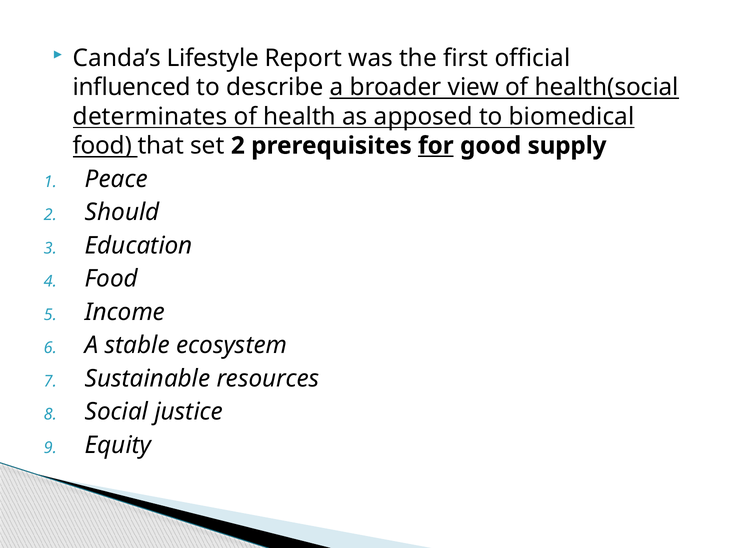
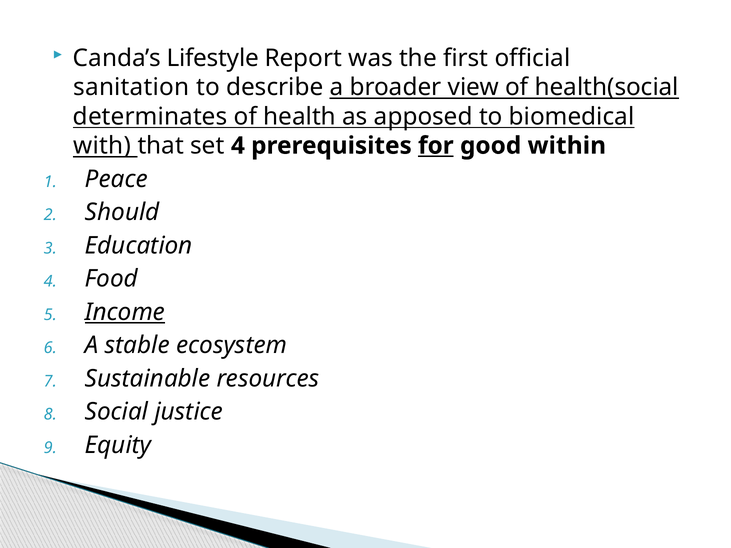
influenced: influenced -> sanitation (131, 87)
food: food -> with (102, 146)
set 2: 2 -> 4 (238, 146)
supply: supply -> within (567, 146)
Income underline: none -> present (125, 312)
